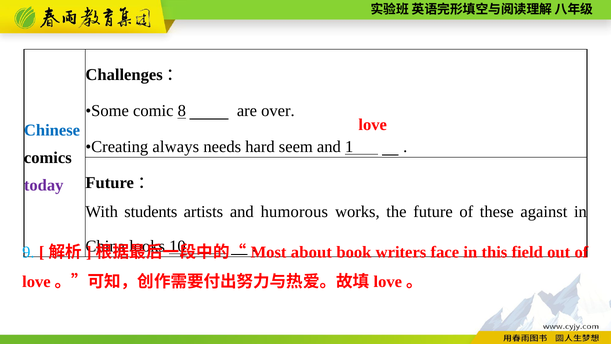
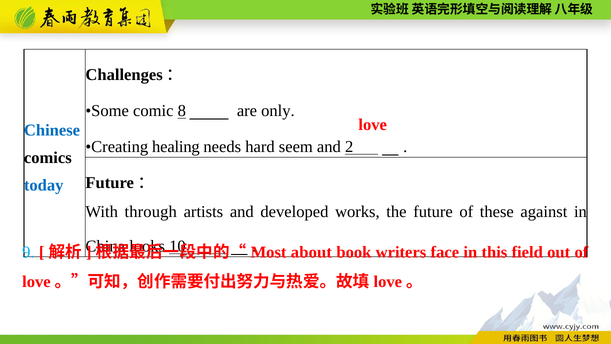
over: over -> only (278, 111)
always: always -> healing (176, 147)
1: 1 -> 2 (349, 147)
today colour: purple -> blue (44, 185)
students: students -> through (151, 211)
humorous: humorous -> developed (294, 211)
